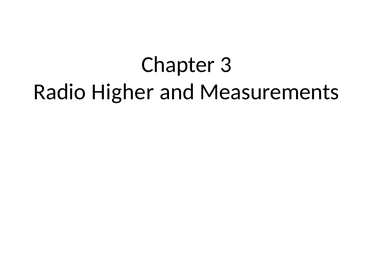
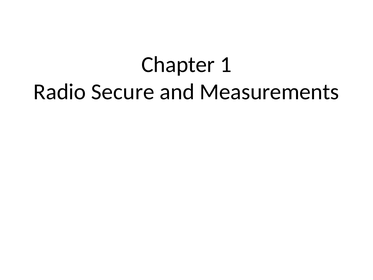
3: 3 -> 1 (226, 65)
Higher: Higher -> Secure (123, 92)
